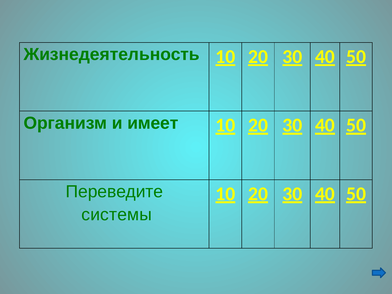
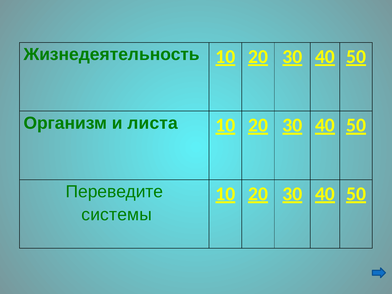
имеет: имеет -> листа (153, 123)
